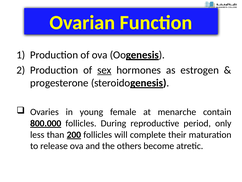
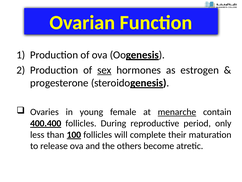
menarche underline: none -> present (177, 112)
800.000: 800.000 -> 400.400 (46, 123)
200: 200 -> 100 (74, 134)
